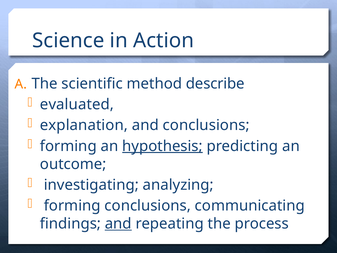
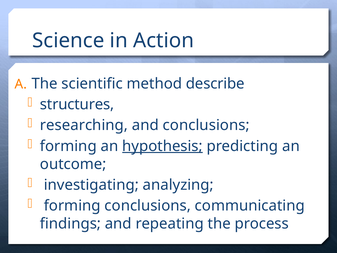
evaluated: evaluated -> structures (77, 104)
explanation: explanation -> researching (84, 125)
and underline: present -> none (118, 223)
